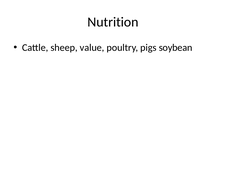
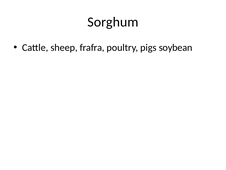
Nutrition: Nutrition -> Sorghum (113, 22)
value: value -> frafra (92, 47)
